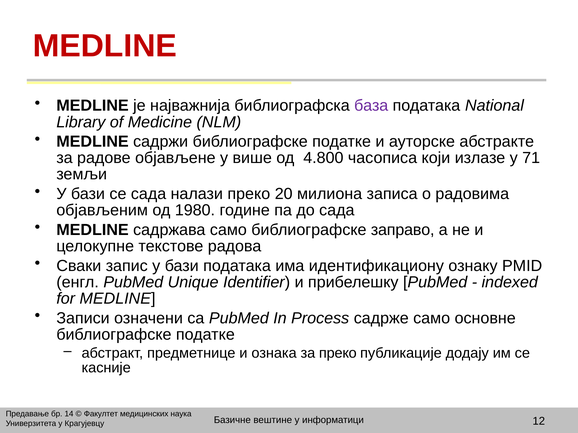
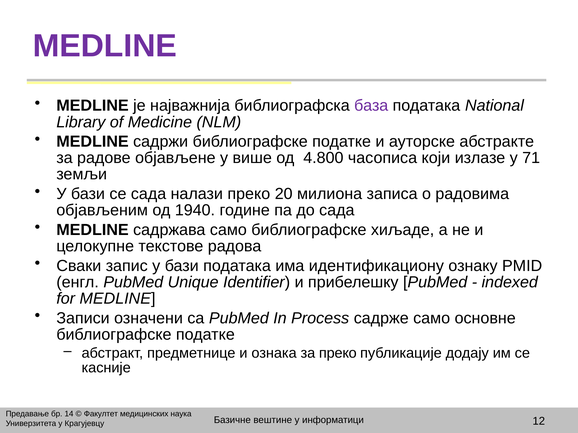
MEDLINE colour: red -> purple (105, 46)
1980: 1980 -> 1940 (195, 211)
заправо: заправо -> хиљаде (403, 230)
